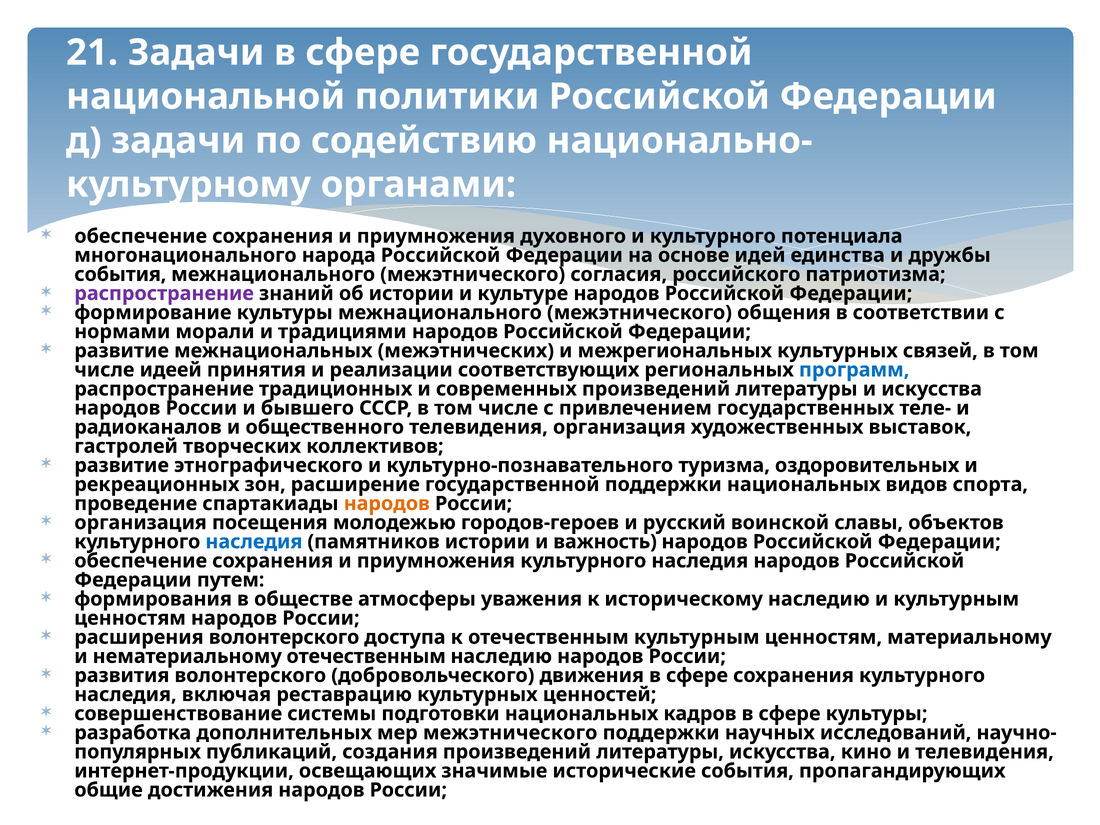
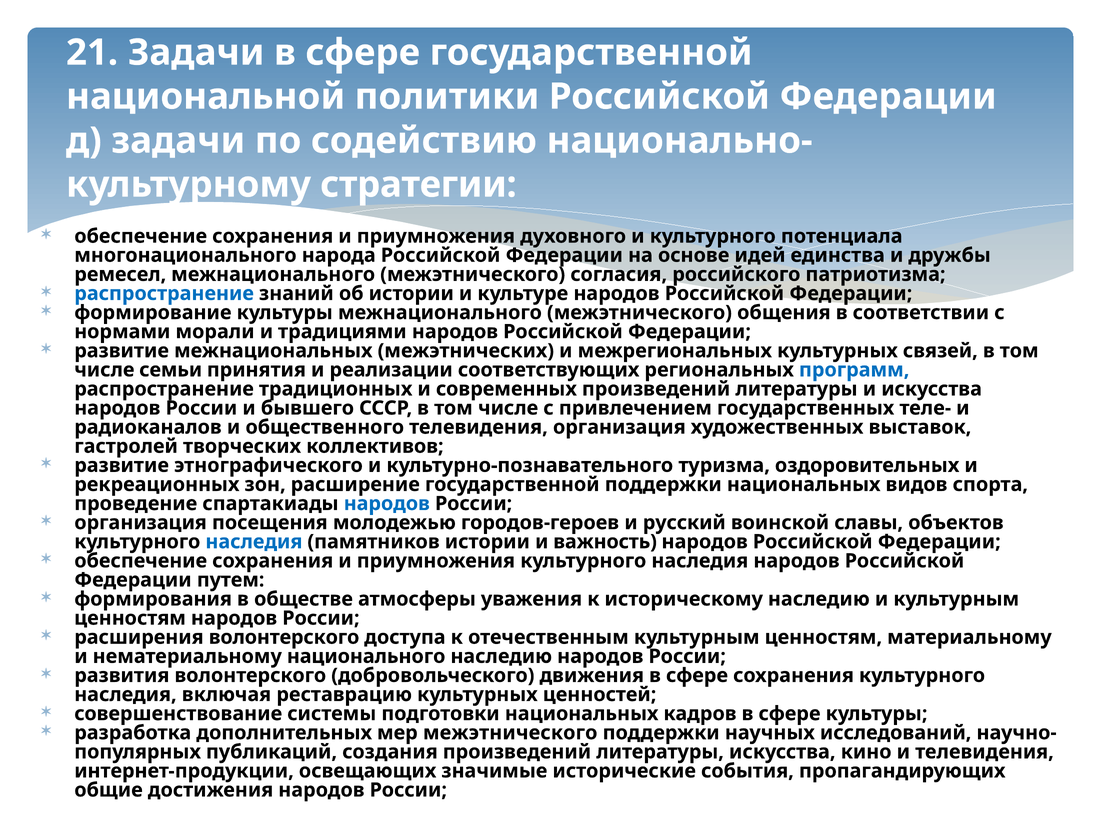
органами: органами -> стратегии (418, 185)
события: события -> ремесел (120, 274)
распространение colour: purple -> blue (164, 293)
идеей: идеей -> семьи (171, 370)
народов colour: orange -> blue (387, 504)
нематериальному отечественным: отечественным -> национального (366, 656)
